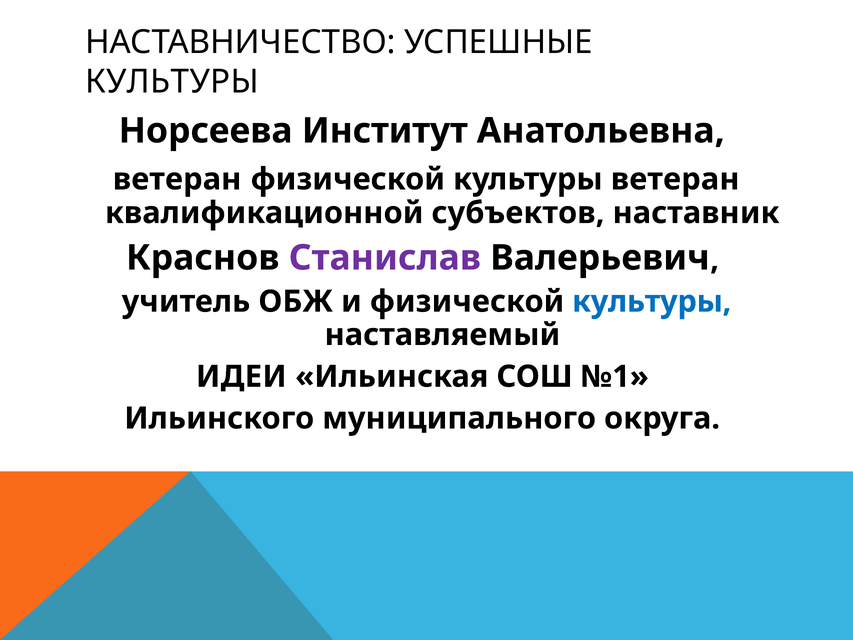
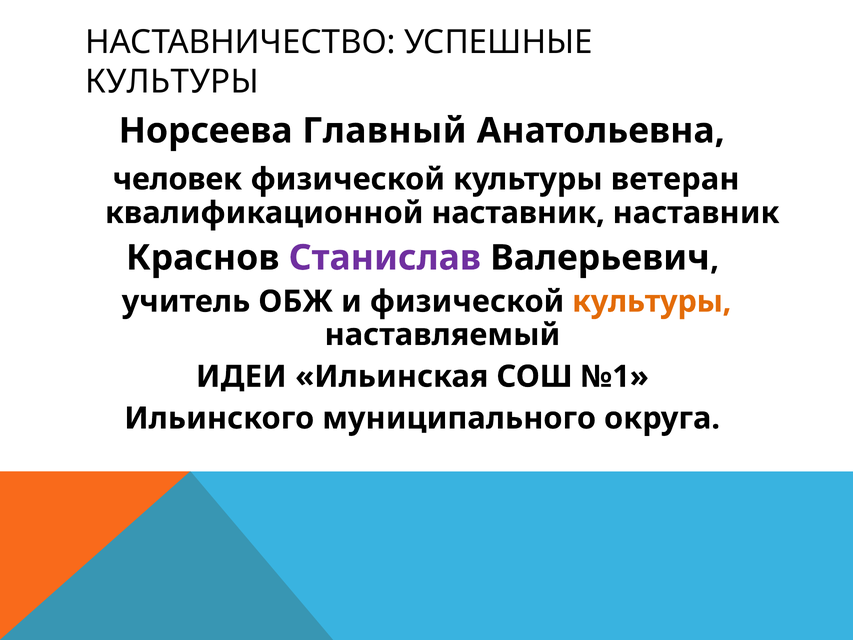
Институт: Институт -> Главный (385, 131)
ветеран: ветеран -> человек (177, 179)
квалификационной субъектов: субъектов -> наставник (518, 213)
культуры colour: blue -> orange (652, 301)
